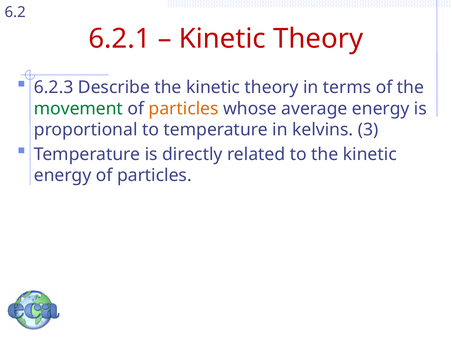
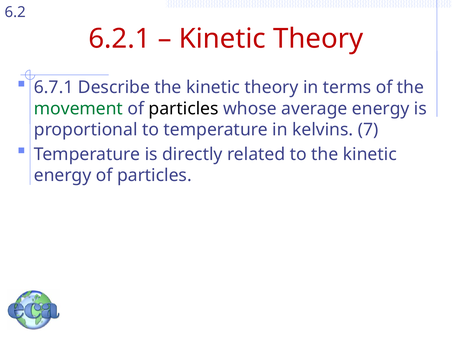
6.2.3: 6.2.3 -> 6.7.1 (54, 87)
particles colour: orange -> black (184, 109)
3: 3 -> 7 (368, 130)
